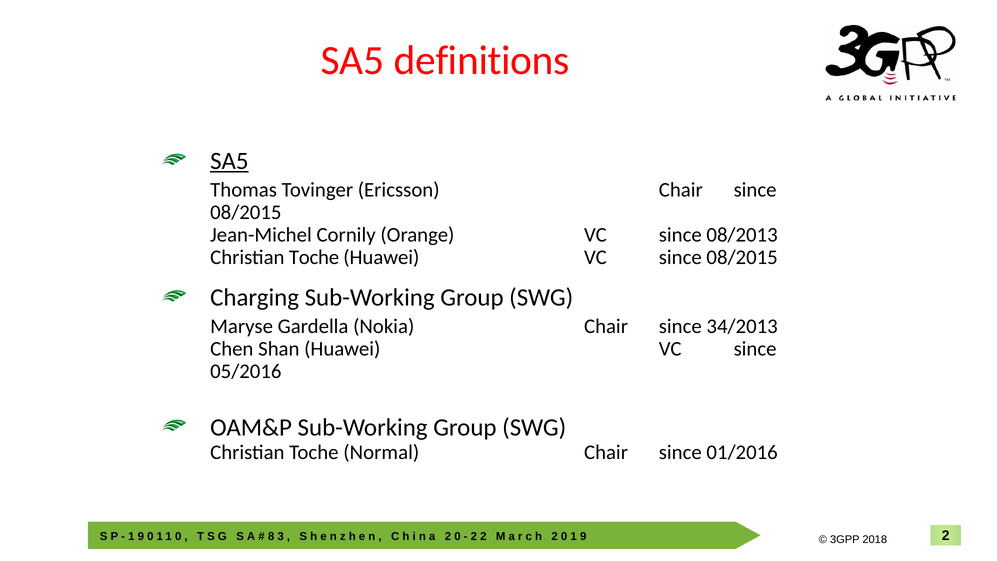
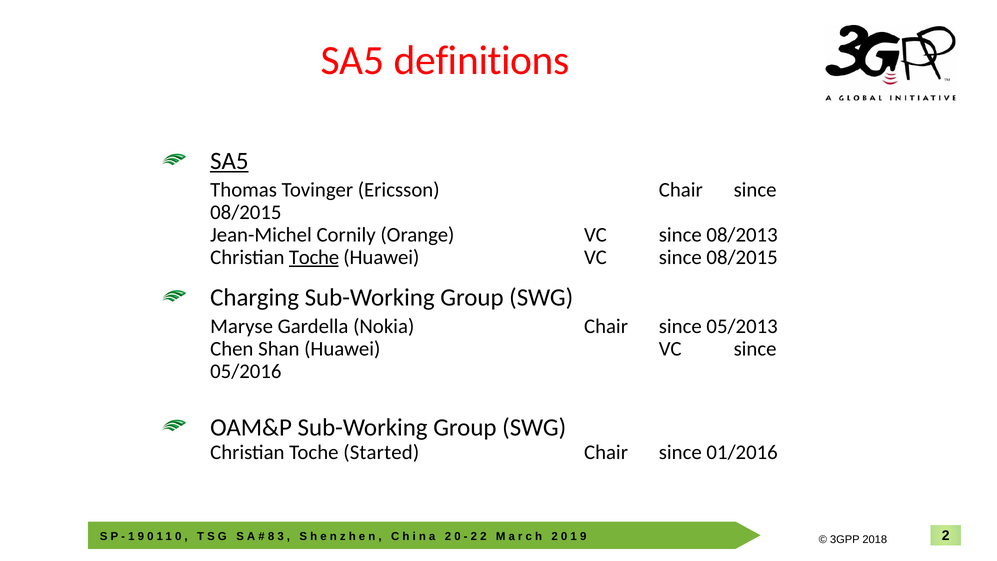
Toche underline: none -> present (314, 257)
34/2013: 34/2013 -> 05/2013 (742, 326)
Normal: Normal -> Started (381, 452)
